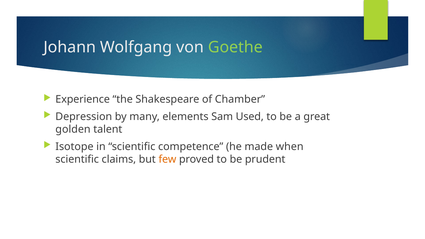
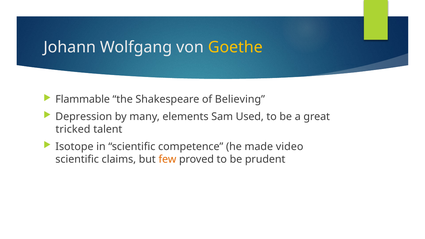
Goethe colour: light green -> yellow (235, 47)
Experience: Experience -> Flammable (83, 99)
Chamber: Chamber -> Believing (240, 99)
golden: golden -> tricked (73, 129)
when: when -> video (290, 147)
